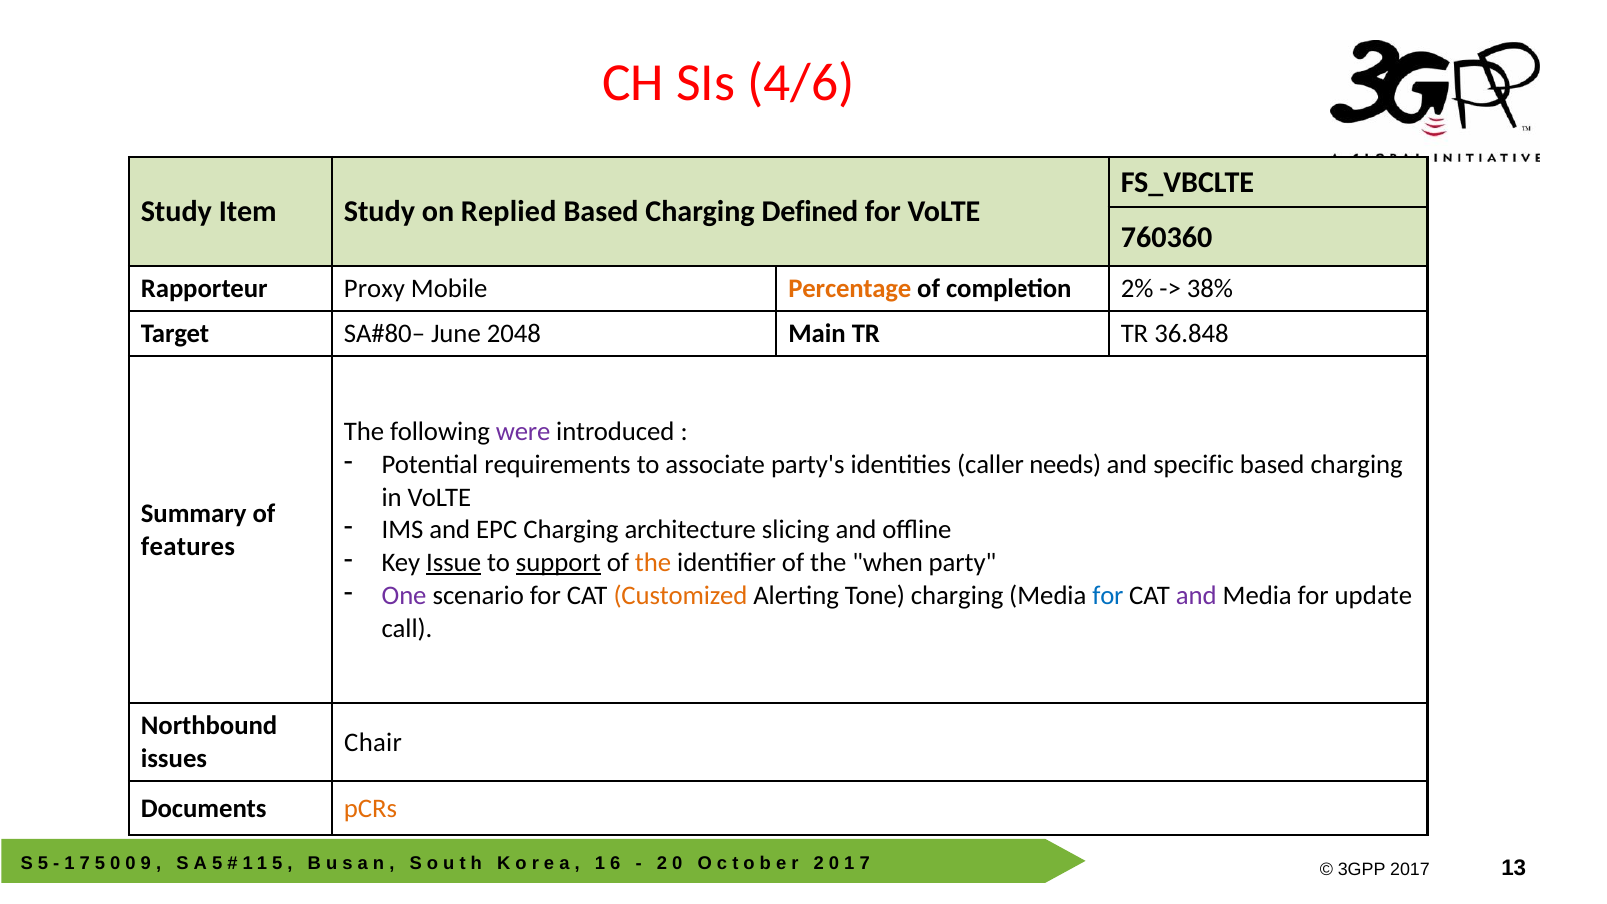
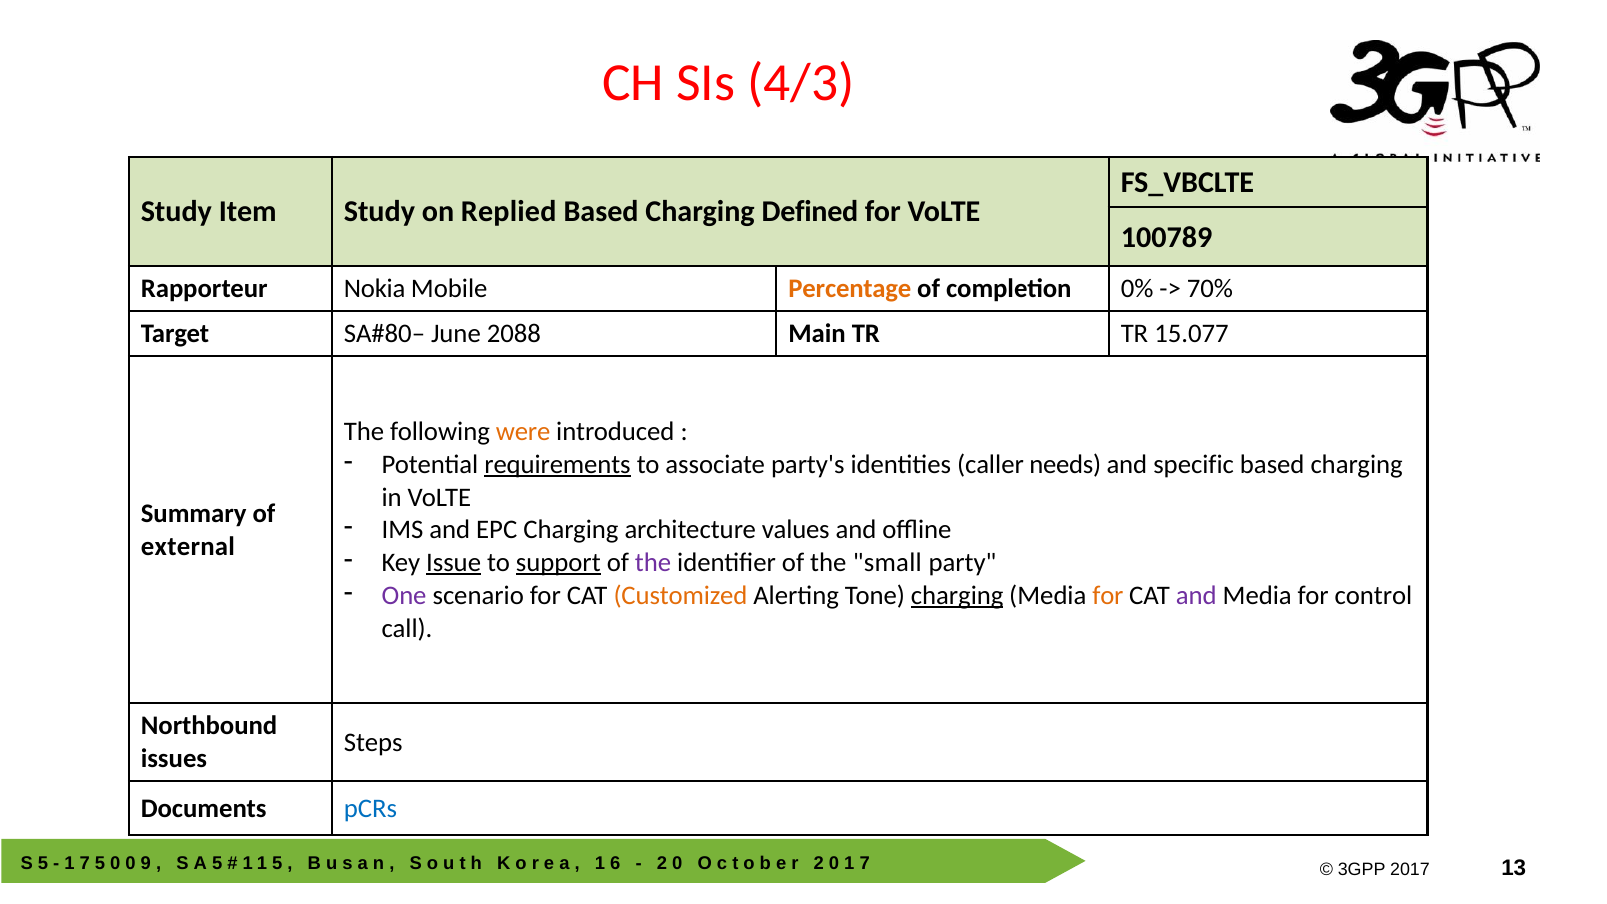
4/6: 4/6 -> 4/3 (801, 83)
760360: 760360 -> 100789 (1167, 237)
Proxy: Proxy -> Nokia (375, 289)
2%: 2% -> 0% (1137, 289)
38%: 38% -> 70% (1210, 289)
2048: 2048 -> 2088 (514, 334)
36.848: 36.848 -> 15.077 (1191, 334)
were colour: purple -> orange (523, 432)
requirements underline: none -> present (557, 464)
slicing: slicing -> values (796, 530)
features: features -> external (188, 546)
the colour: orange -> purple (653, 563)
when: when -> small (887, 563)
charging underline: none -> present (957, 595)
for colour: blue -> orange (1108, 595)
update: update -> control (1373, 595)
Chair: Chair -> Steps (373, 742)
pCRs colour: orange -> blue (371, 808)
